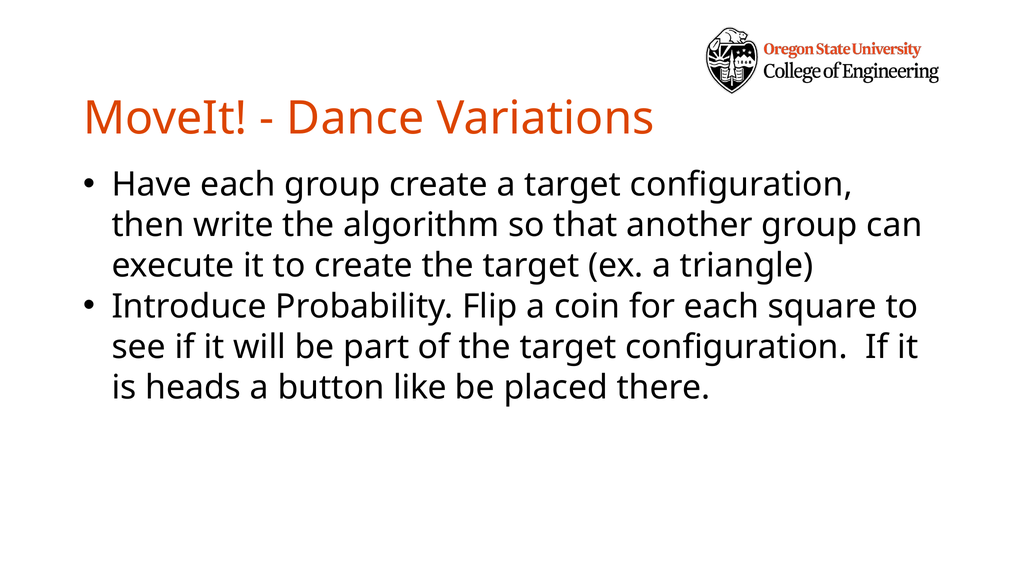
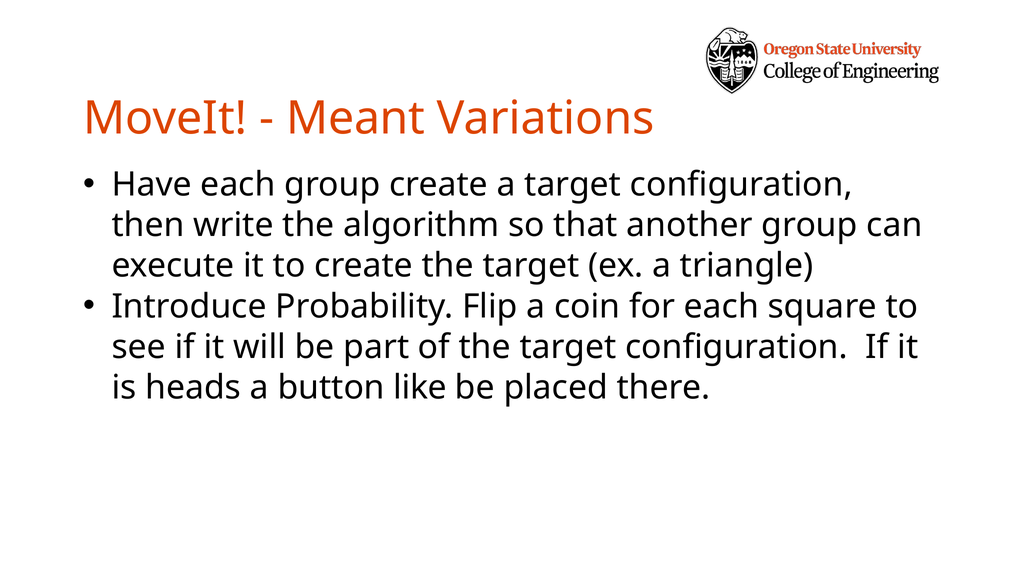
Dance: Dance -> Meant (356, 118)
